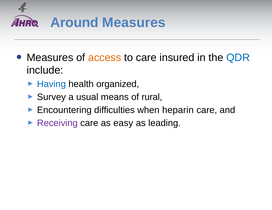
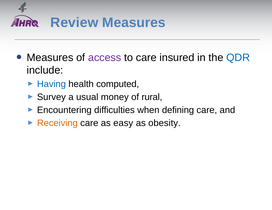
Around: Around -> Review (74, 23)
access colour: orange -> purple (105, 58)
organized: organized -> computed (118, 84)
means: means -> money (115, 97)
heparin: heparin -> defining (178, 110)
Receiving colour: purple -> orange (57, 123)
leading: leading -> obesity (164, 123)
